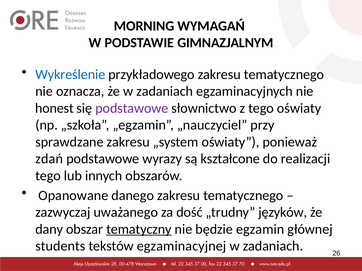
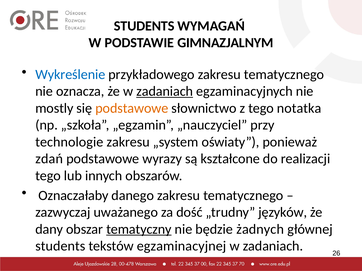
MORNING: MORNING -> STUDENTS (144, 26)
zadaniach underline: none -> present (165, 91)
honest: honest -> mostly (54, 108)
podstawowe colour: purple -> orange (132, 108)
tego oświaty: oświaty -> notatka (299, 108)
sprawdzane: sprawdzane -> technologie (69, 142)
Opanowane: Opanowane -> Oznaczałaby (73, 196)
egzamin: egzamin -> żadnych (260, 230)
